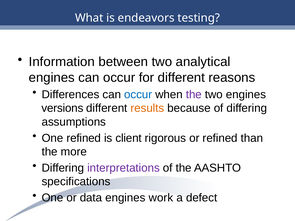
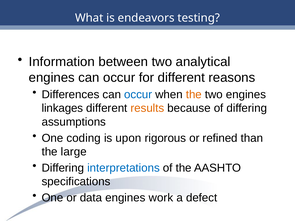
the colour: purple -> orange (194, 95)
versions: versions -> linkages (62, 108)
One refined: refined -> coding (84, 138)
client: client -> upon (128, 138)
more: more -> large (74, 152)
interpretations colour: purple -> blue (124, 168)
